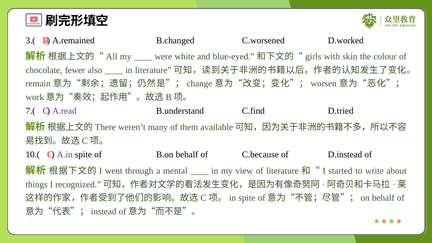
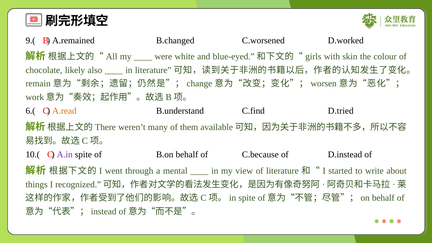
3.(: 3.( -> 9.( (30, 40)
fewer: fewer -> likely (75, 70)
7.(: 7.( -> 6.( (30, 111)
A.read colour: purple -> orange (64, 111)
